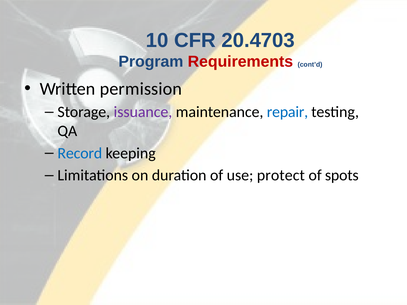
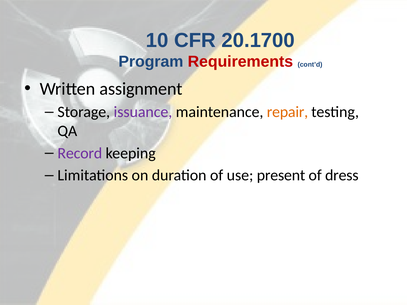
20.4703: 20.4703 -> 20.1700 (258, 40)
permission: permission -> assignment (141, 89)
repair colour: blue -> orange (287, 112)
Record colour: blue -> purple (80, 153)
protect: protect -> present (281, 176)
spots: spots -> dress (342, 176)
